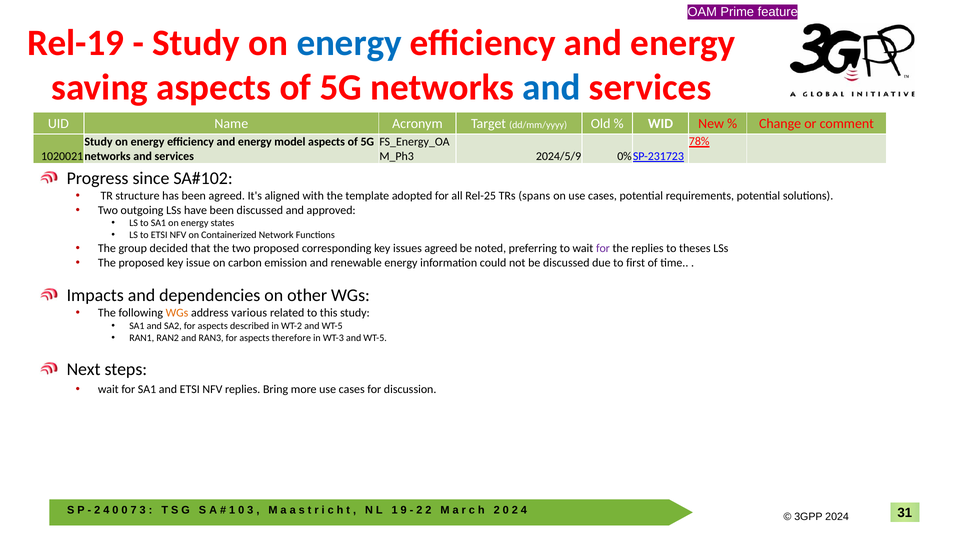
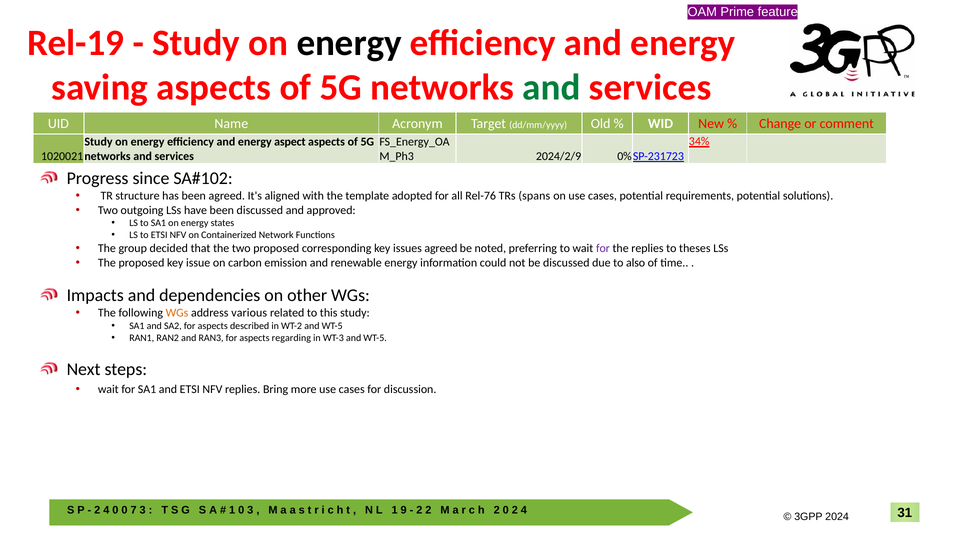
energy colour: blue -> black (349, 43)
and colour: blue -> green (551, 87)
78%: 78% -> 34% (699, 141)
model: model -> aspect (290, 142)
2024/5/9: 2024/5/9 -> 2024/2/9 (559, 156)
Rel-25: Rel-25 -> Rel-76 (481, 196)
first: first -> also (636, 263)
therefore: therefore -> regarding (291, 338)
